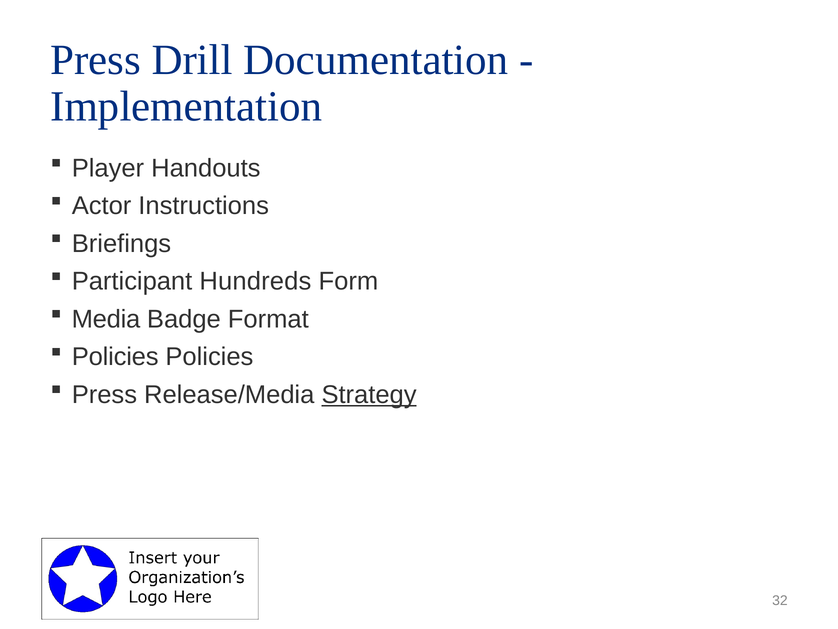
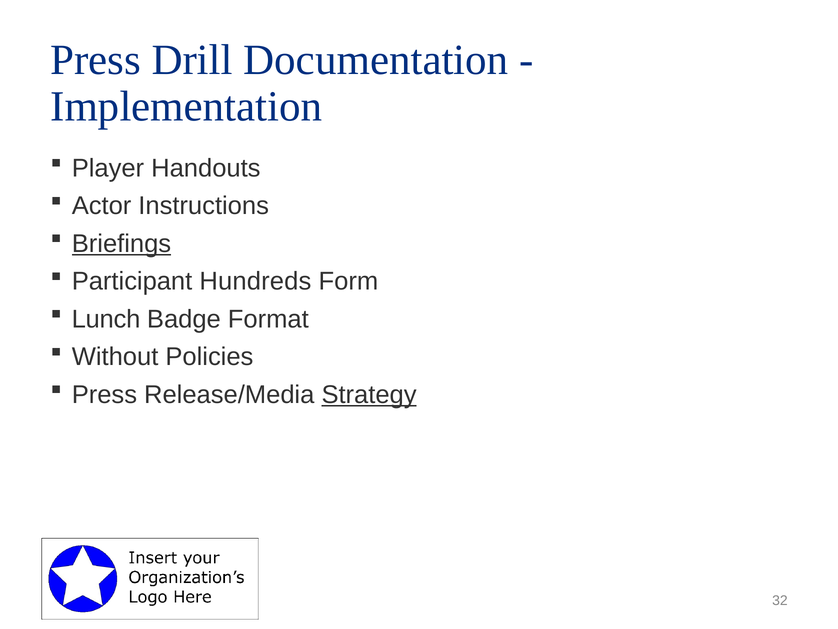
Briefings underline: none -> present (121, 243)
Media: Media -> Lunch (106, 319)
Policies: Policies -> Without (115, 357)
